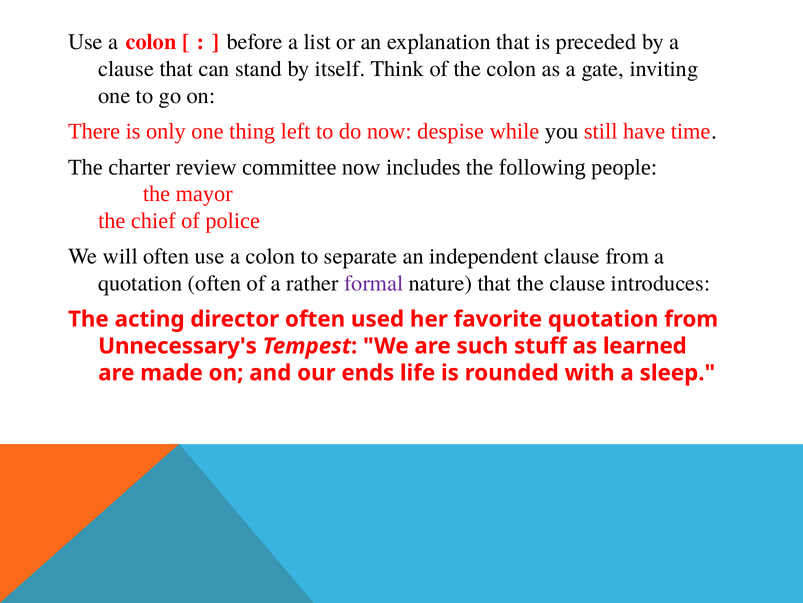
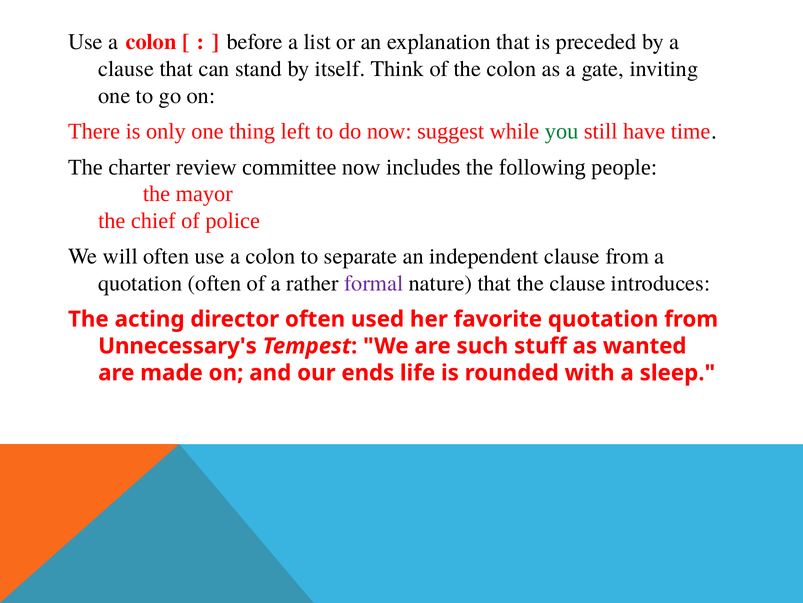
despise: despise -> suggest (451, 131)
you colour: black -> green (562, 131)
learned: learned -> wanted (645, 346)
